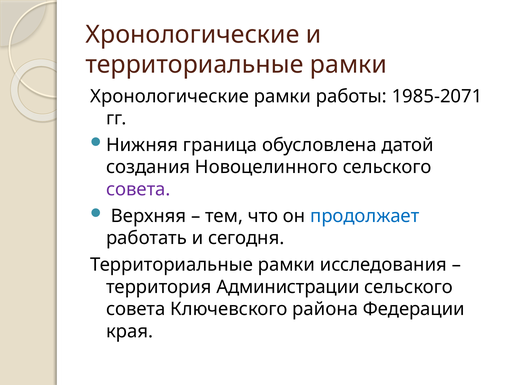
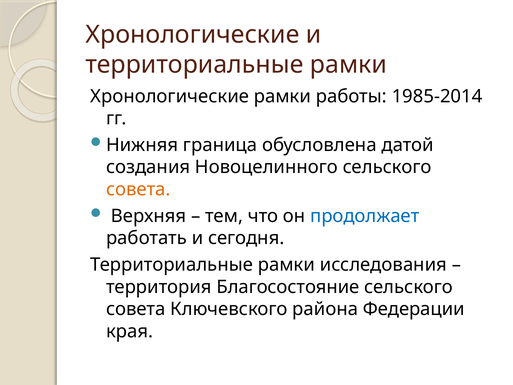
1985-2071: 1985-2071 -> 1985-2014 (437, 96)
совета colour: purple -> orange (138, 189)
Администрации: Администрации -> Благосостояние (288, 287)
